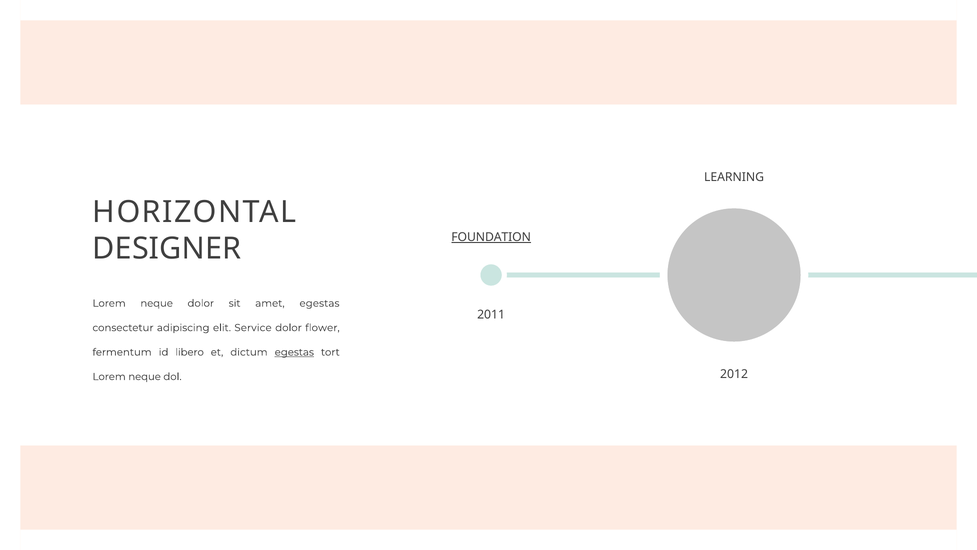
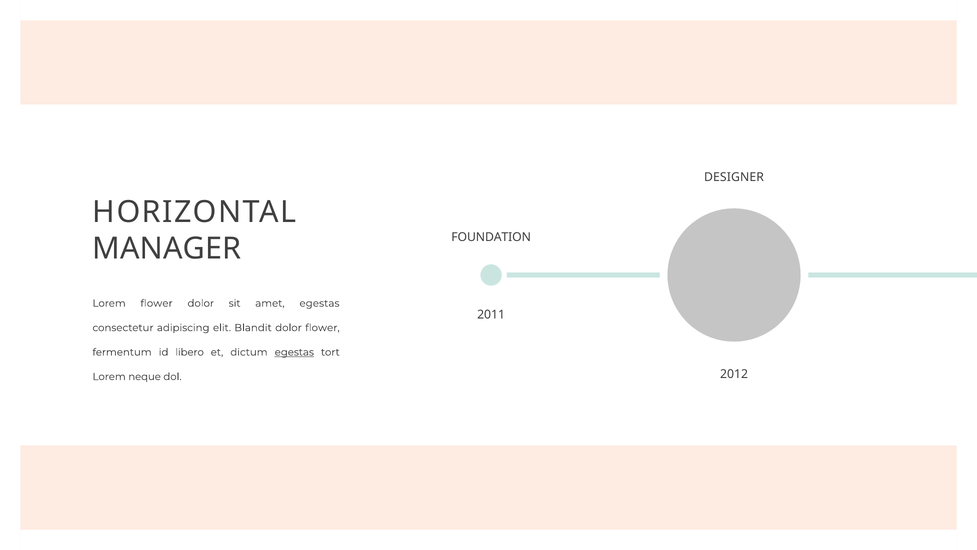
LEARNING: LEARNING -> DESIGNER (734, 177)
FOUNDATION underline: present -> none (491, 237)
DESIGNER: DESIGNER -> MANAGER (167, 249)
neque: neque -> flower (157, 303)
Service: Service -> Blandit (253, 328)
